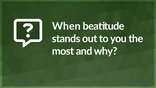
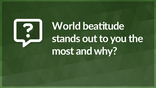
When: When -> World (66, 26)
